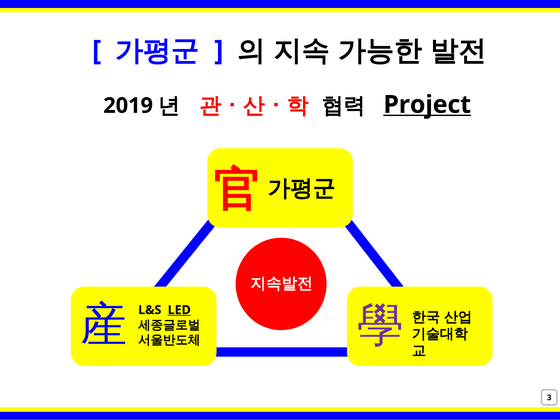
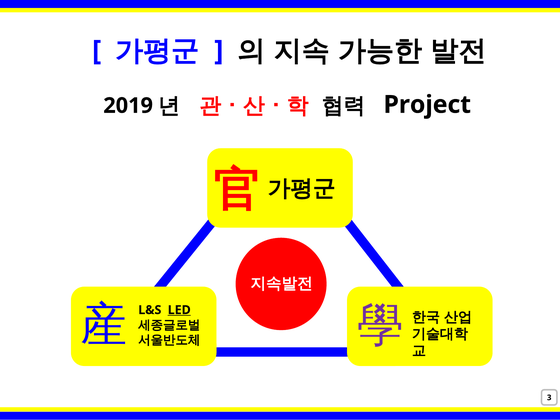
Project underline: present -> none (427, 105)
